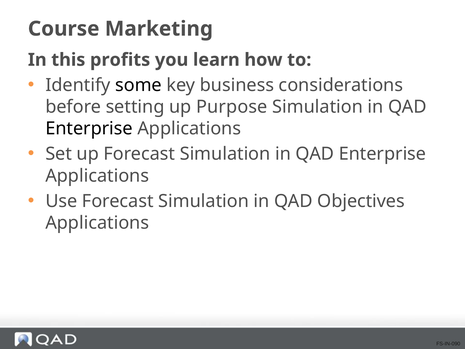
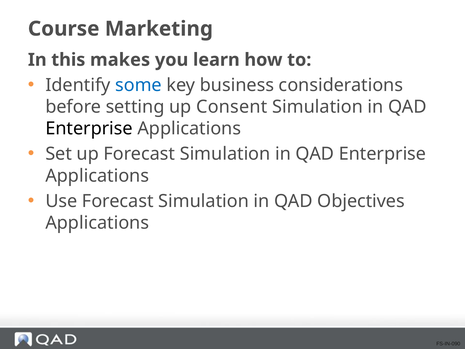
profits: profits -> makes (120, 60)
some colour: black -> blue (138, 85)
Purpose: Purpose -> Consent (232, 107)
